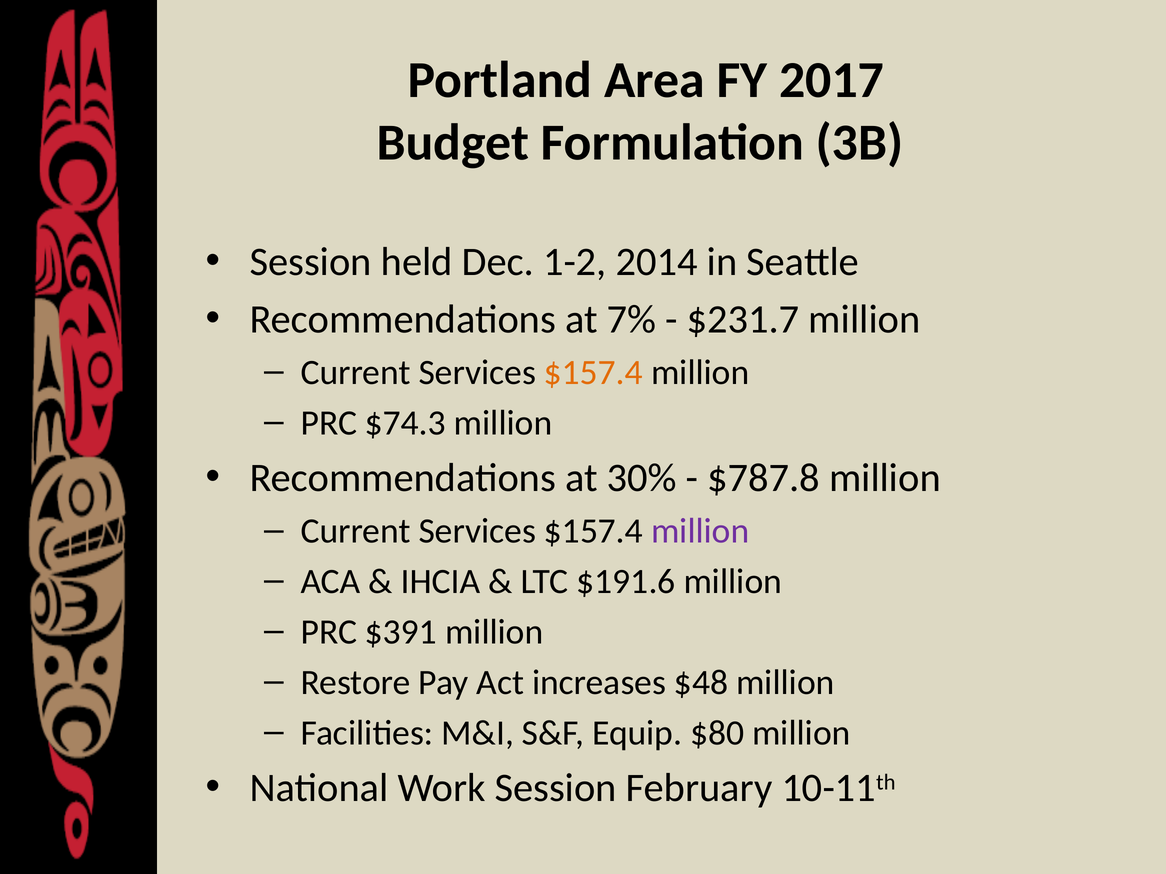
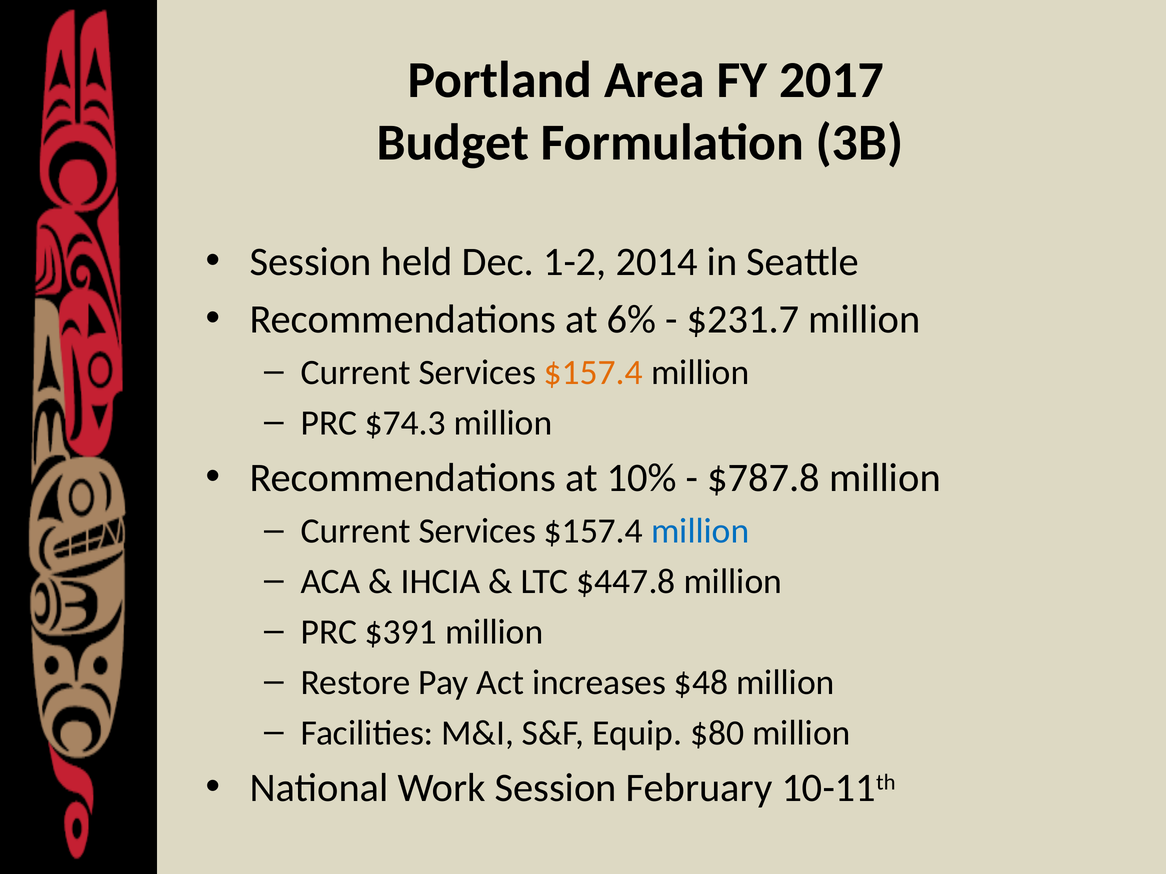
7%: 7% -> 6% (632, 319)
30%: 30% -> 10% (642, 478)
million colour: purple -> blue (700, 531)
$191.6: $191.6 -> $447.8 (626, 582)
